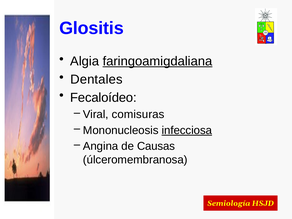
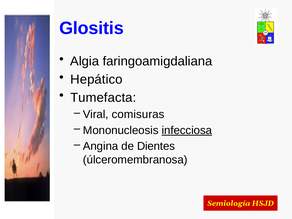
faringoamigdaliana underline: present -> none (157, 61)
Dentales: Dentales -> Hepático (96, 79)
Fecaloídeo: Fecaloídeo -> Tumefacta (103, 98)
Causas: Causas -> Dientes (156, 146)
